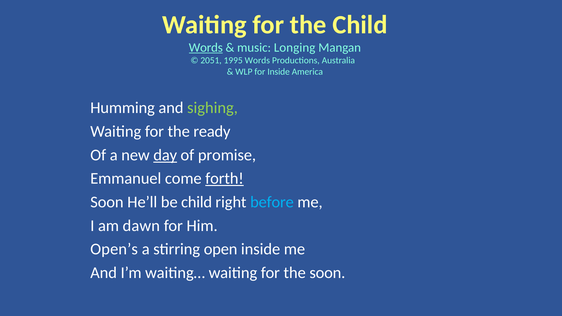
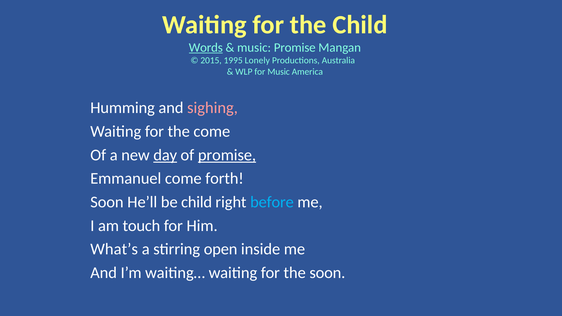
music Longing: Longing -> Promise (295, 47)
2051: 2051 -> 2015 (211, 61)
1995 Words: Words -> Lonely (257, 61)
for Inside: Inside -> Music (279, 72)
sighing colour: light green -> pink (212, 108)
the ready: ready -> come (212, 132)
promise underline: none -> present (227, 155)
forth underline: present -> none (225, 179)
dawn: dawn -> touch (141, 226)
Open’s: Open’s -> What’s (114, 249)
